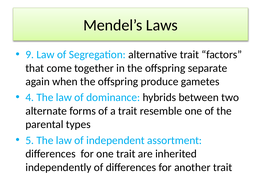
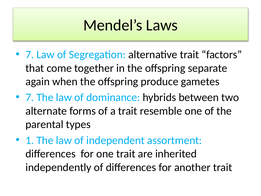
9: 9 -> 7 (30, 55)
4: 4 -> 7 (30, 97)
5: 5 -> 1 (30, 140)
